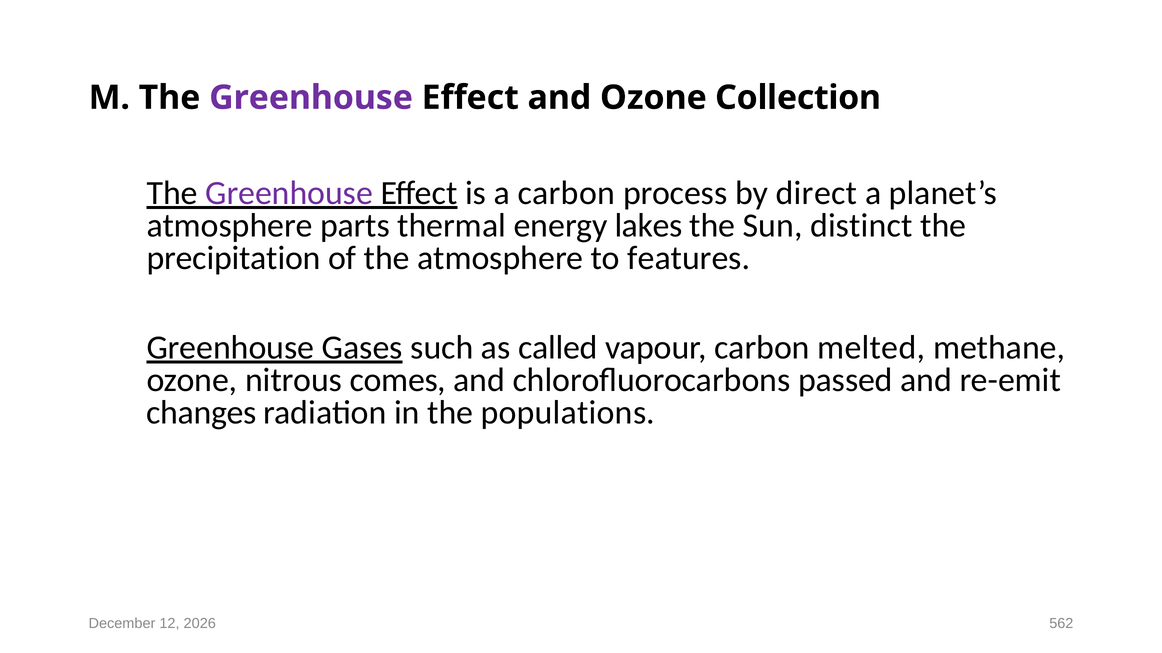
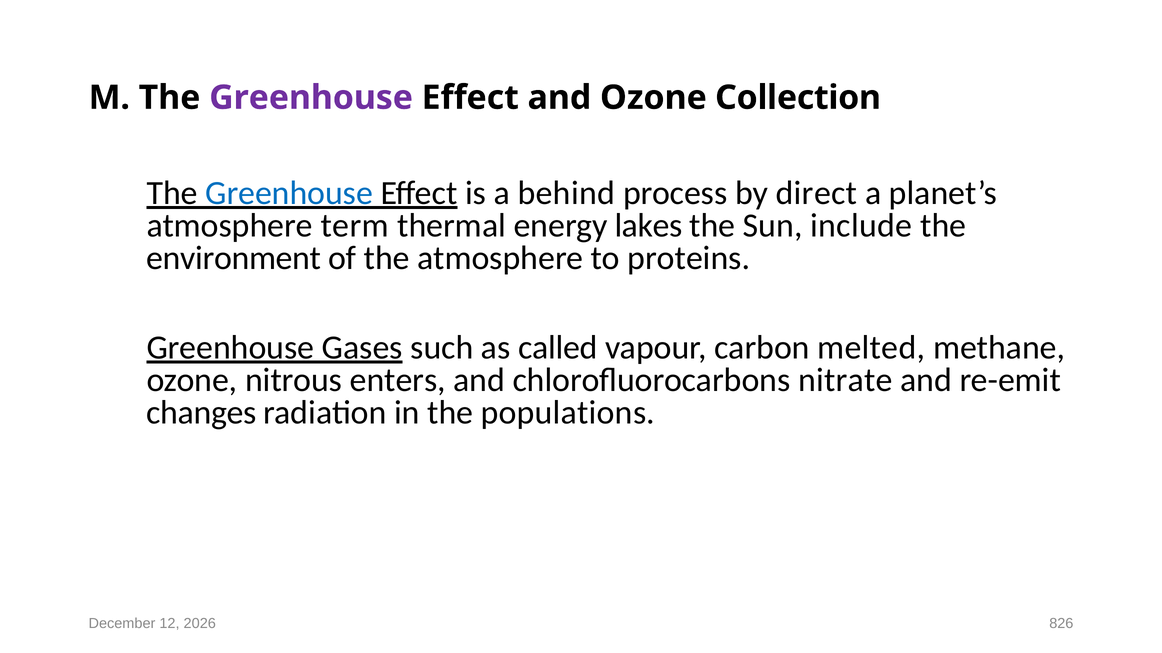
Greenhouse colour: purple -> blue (289, 193)
a carbon: carbon -> behind (566, 193)
parts: parts -> term (355, 226)
distinct: distinct -> include (861, 226)
precipitation: precipitation -> environment (234, 258)
features: features -> proteins (689, 258)
comes: comes -> enters (398, 380)
passed: passed -> nitrate (845, 380)
562: 562 -> 826 (1061, 624)
